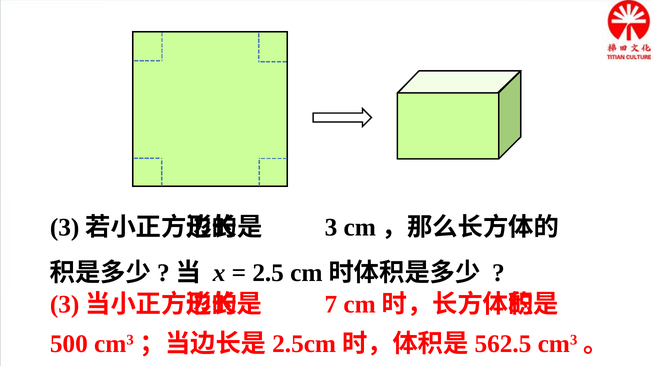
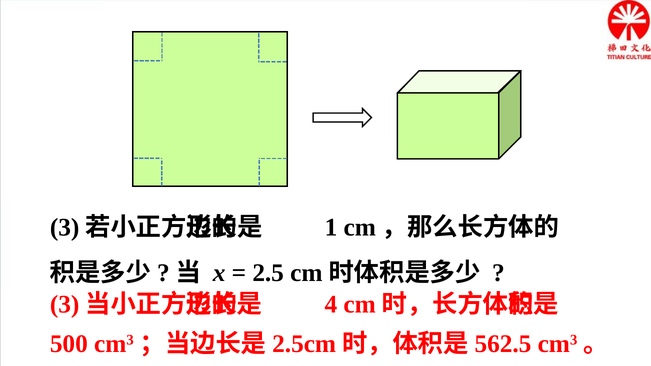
3: 3 -> 1 (331, 228)
7: 7 -> 4 (331, 305)
